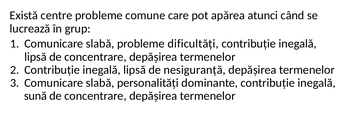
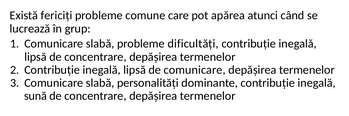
centre: centre -> fericiți (57, 16)
de nesiguranță: nesiguranță -> comunicare (195, 70)
